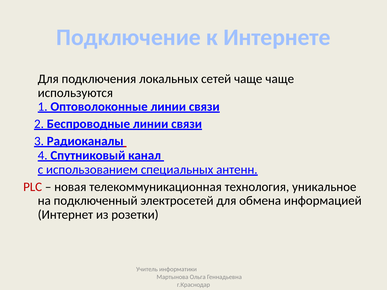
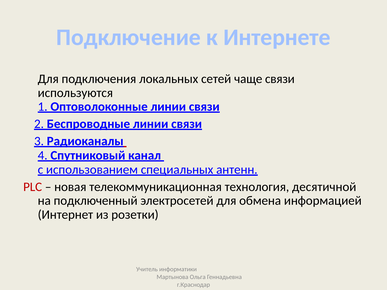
чаще чаще: чаще -> связи (280, 79)
уникальное: уникальное -> десятичной (324, 187)
